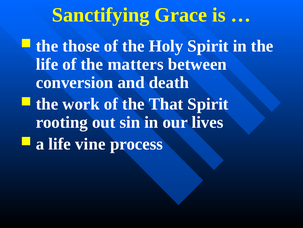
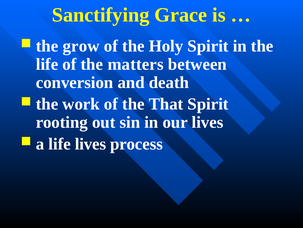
those: those -> grow (81, 46)
life vine: vine -> lives (91, 143)
